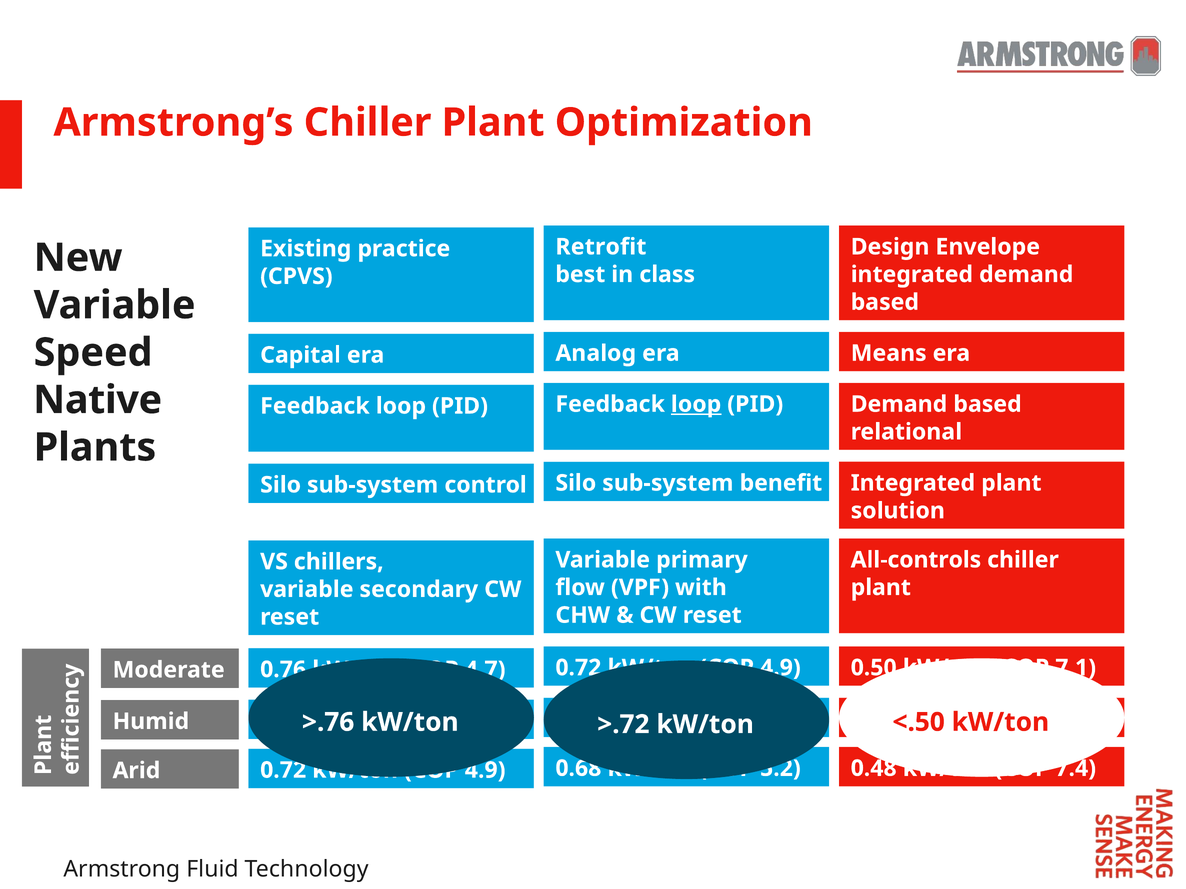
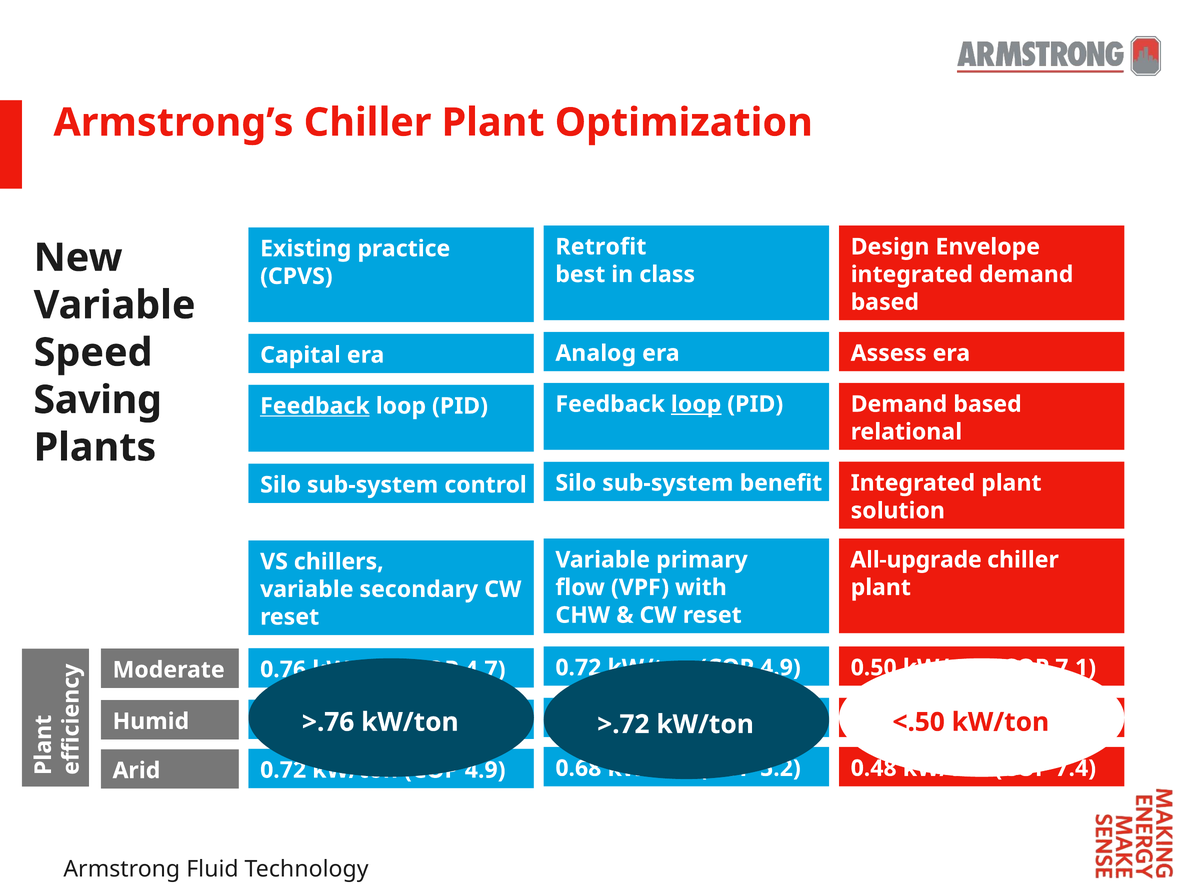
Means: Means -> Assess (889, 353)
Native: Native -> Saving (98, 400)
Feedback underline: none -> present (315, 406)
All-controls: All-controls -> All-upgrade (916, 560)
